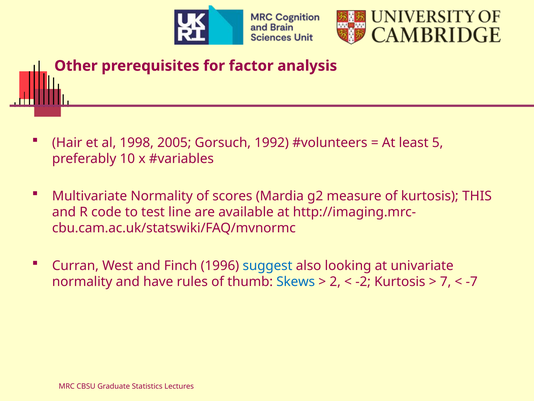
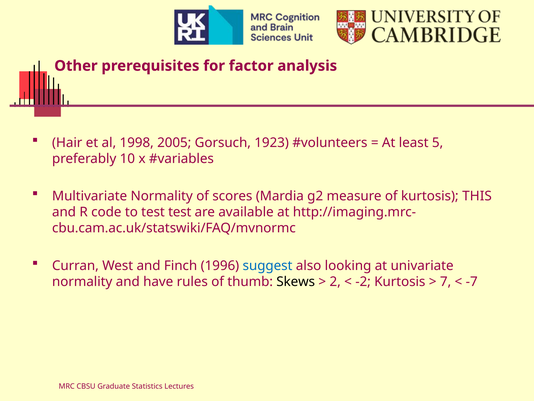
1992: 1992 -> 1923 (272, 142)
test line: line -> test (180, 212)
Skews colour: blue -> black (296, 281)
